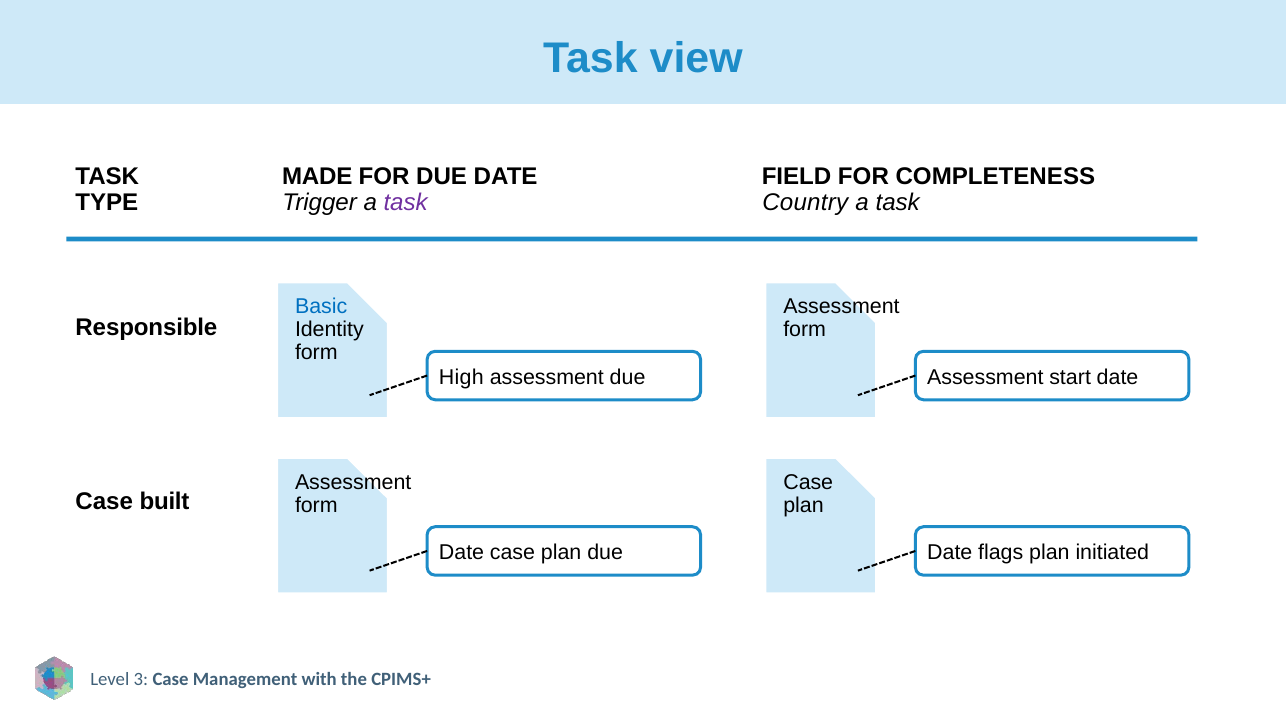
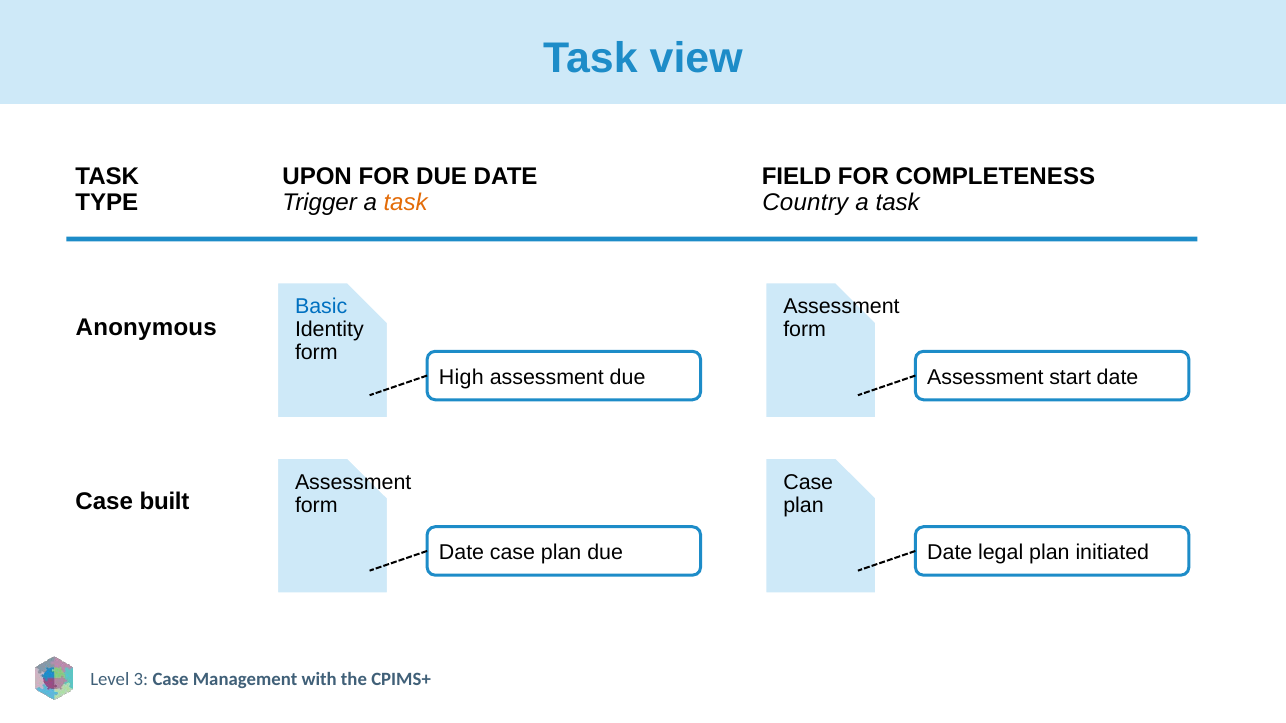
MADE: MADE -> UPON (317, 176)
task colour: purple -> orange (406, 202)
Responsible: Responsible -> Anonymous (146, 328)
flags: flags -> legal (1001, 553)
